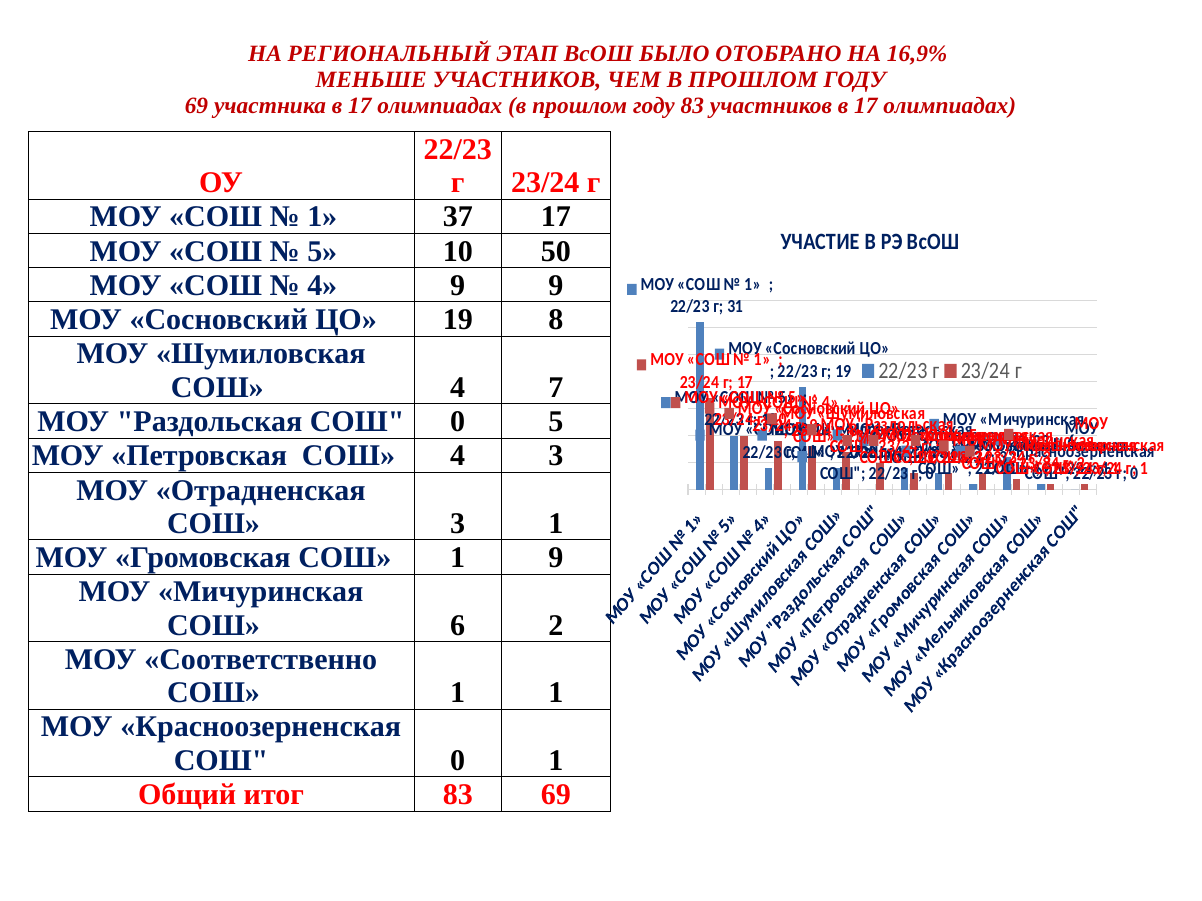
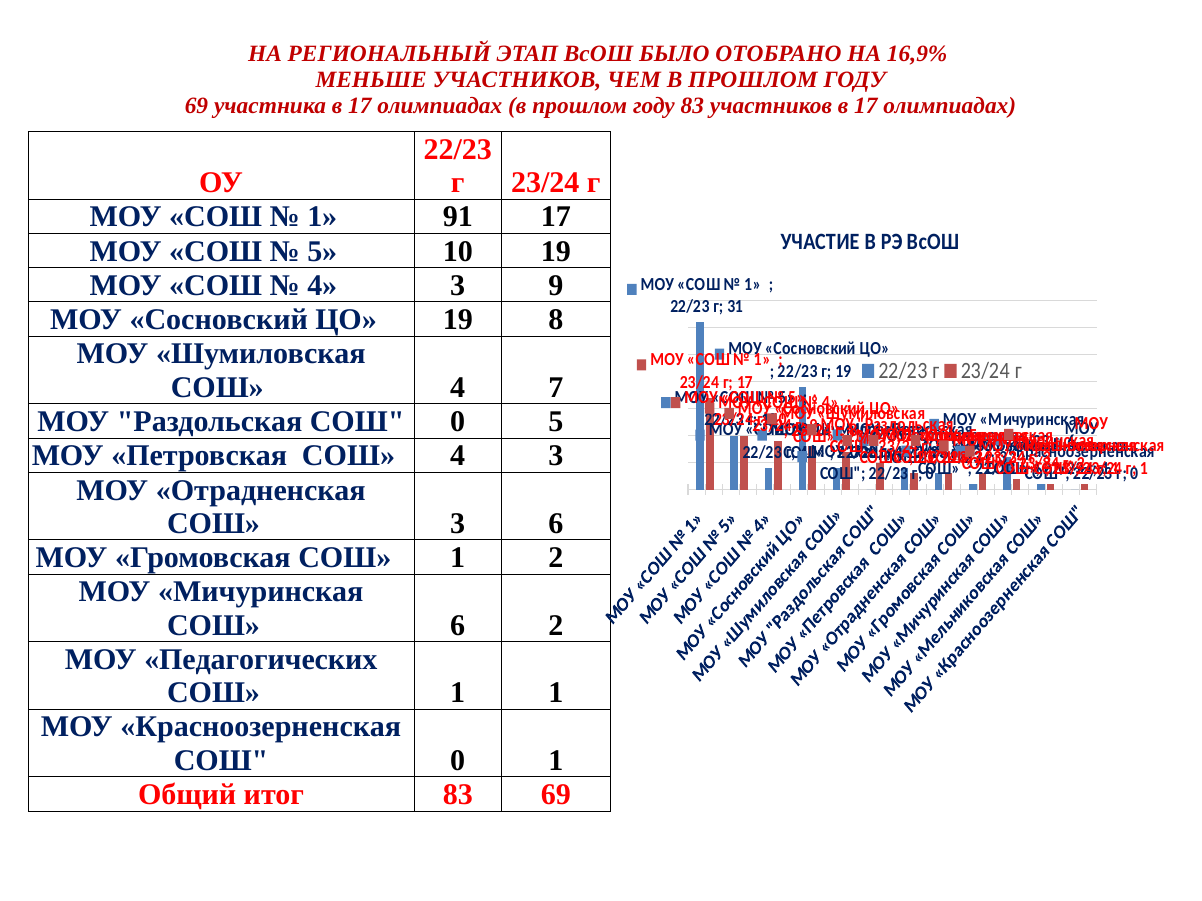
37: 37 -> 91 (458, 217)
10 50: 50 -> 19 (556, 251)
9: 9 -> 3 (458, 286)
3 1: 1 -> 6 (556, 524)
1 9: 9 -> 2 (556, 558)
Соответственно: Соответственно -> Педагогических (261, 660)
